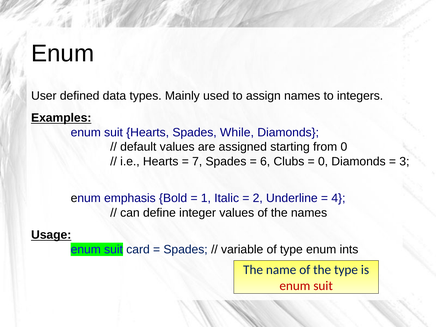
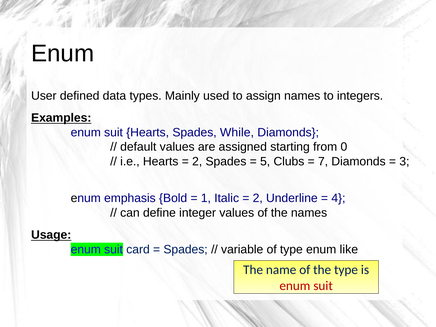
7: 7 -> 2 (197, 161)
6: 6 -> 5 (265, 161)
0: 0 -> 7 (323, 161)
ints: ints -> like (349, 249)
